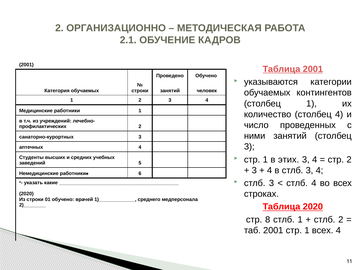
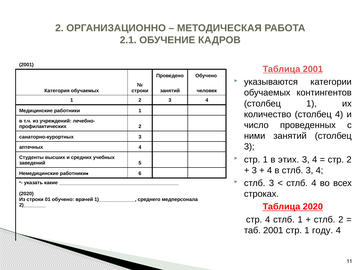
стр 8: 8 -> 4 (268, 220)
1 всех: всех -> году (323, 231)
